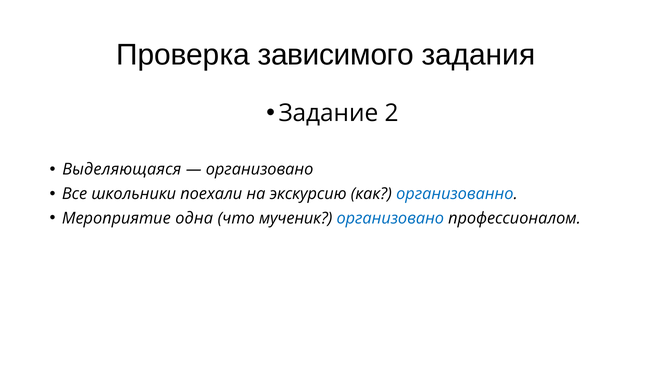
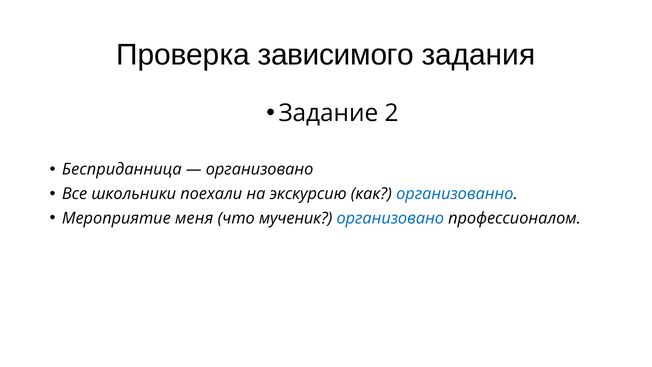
Выделяющаяся: Выделяющаяся -> Бесприданница (122, 169)
одна: одна -> меня (194, 218)
